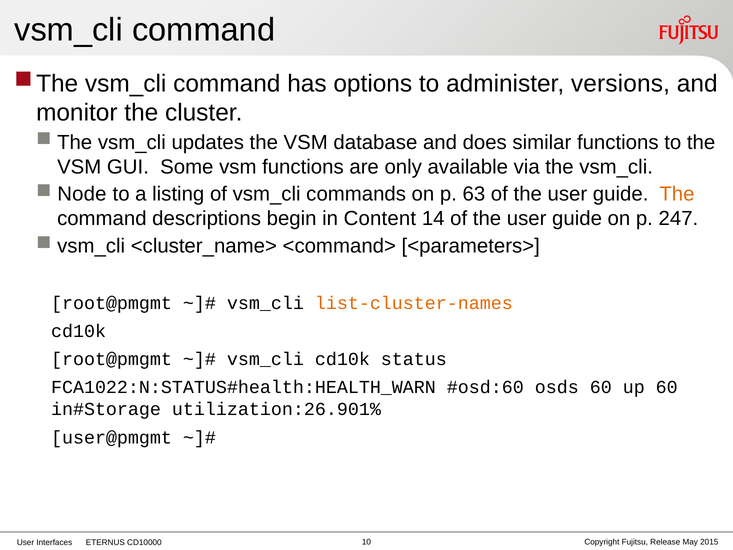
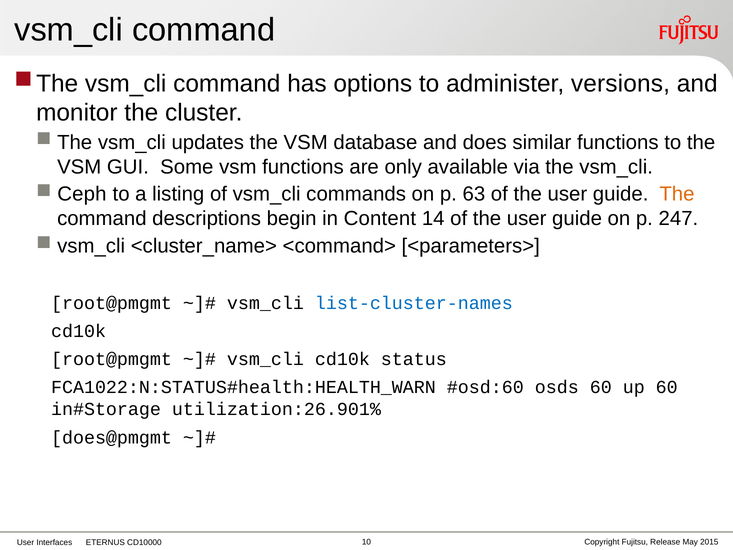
Node: Node -> Ceph (82, 194)
list-cluster-names colour: orange -> blue (414, 303)
user@pmgmt: user@pmgmt -> does@pmgmt (111, 437)
